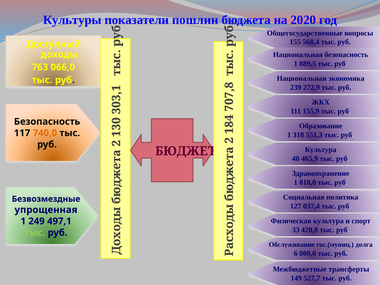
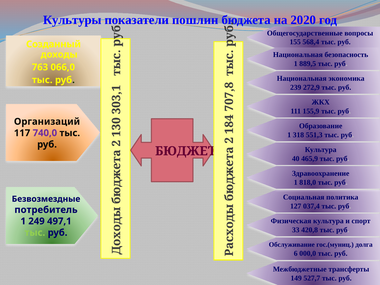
Доступный: Доступный -> Созданный (53, 44)
Безопасность: Безопасность -> Организаций (47, 122)
740,0 colour: orange -> purple (45, 133)
упрощенная: упрощенная -> потребитель (46, 210)
